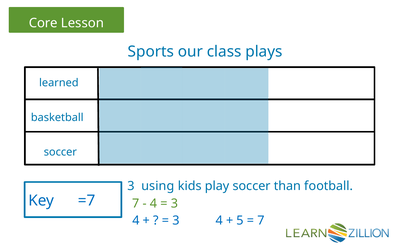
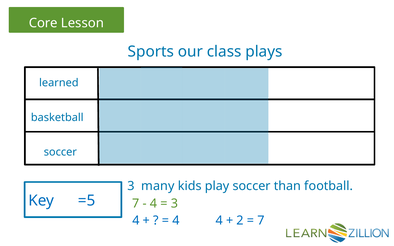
using: using -> many (158, 186)
=7: =7 -> =5 (87, 201)
3: 3 -> 4 (176, 221)
5: 5 -> 2 (240, 221)
